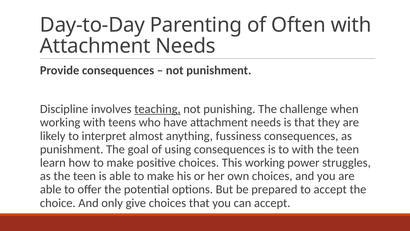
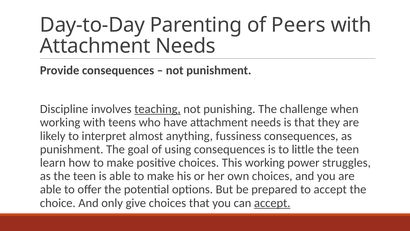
Often: Often -> Peers (298, 25)
to with: with -> little (303, 149)
accept underline: none -> present (272, 203)
